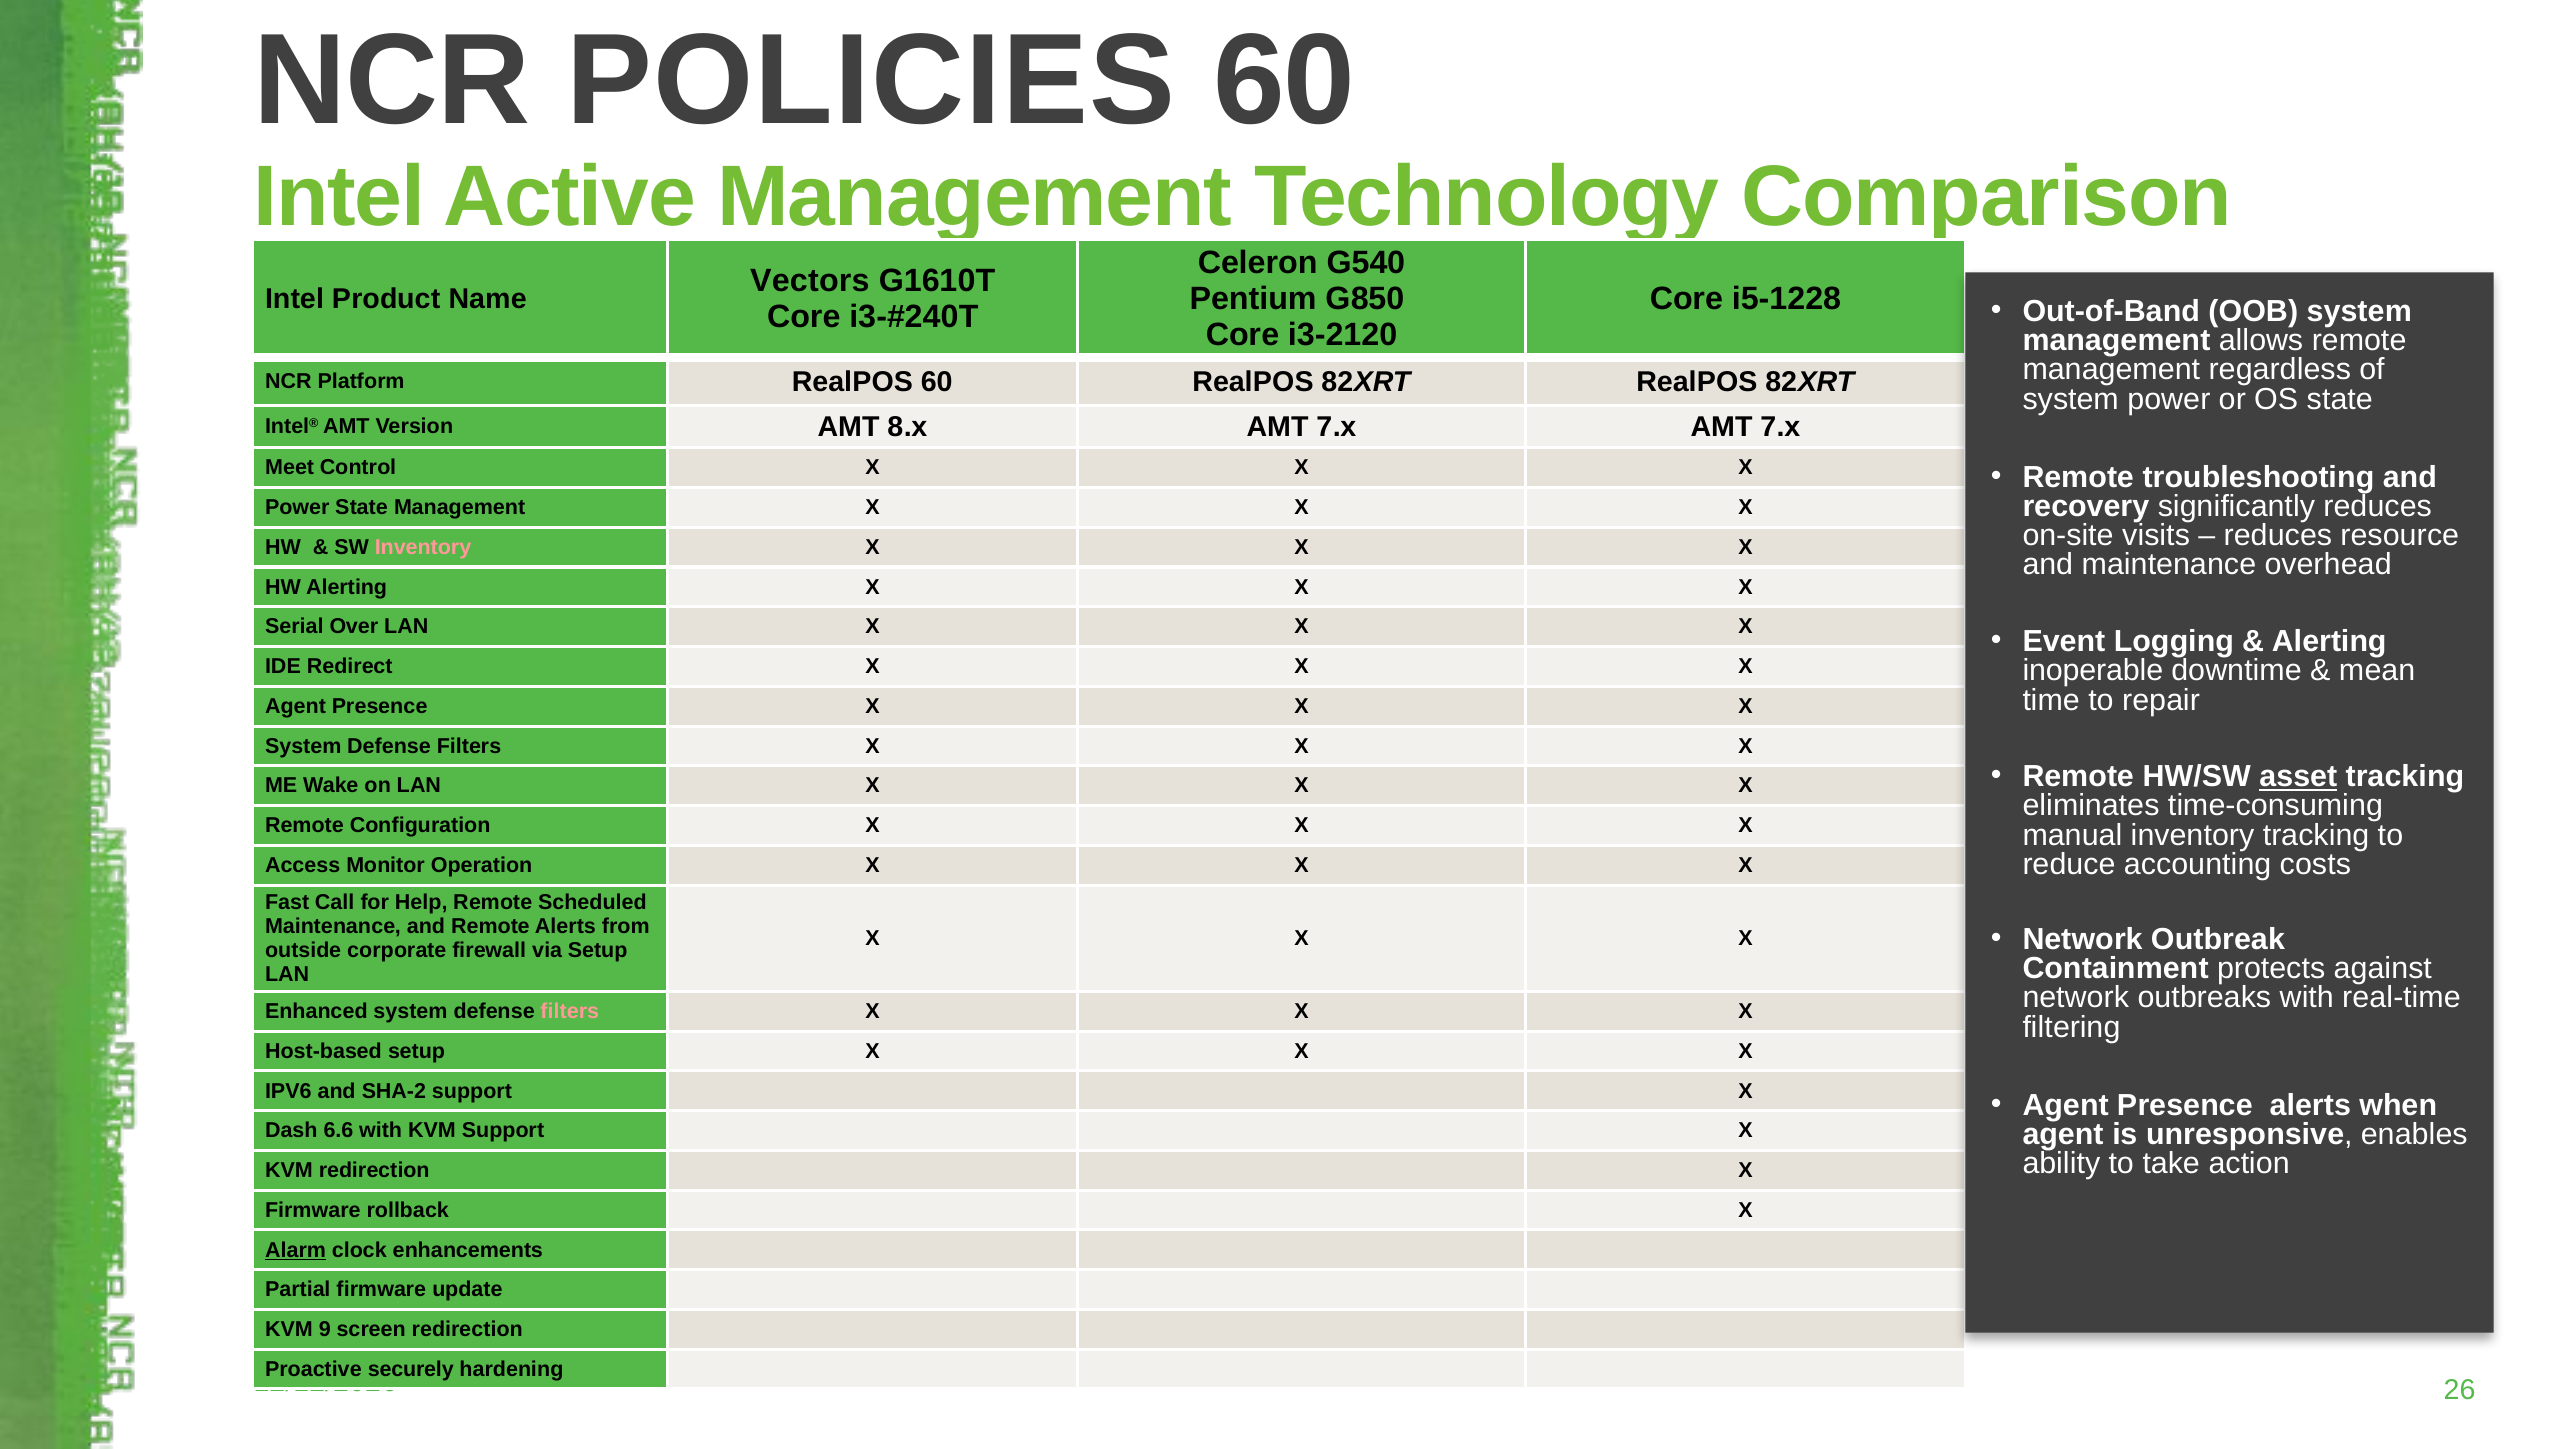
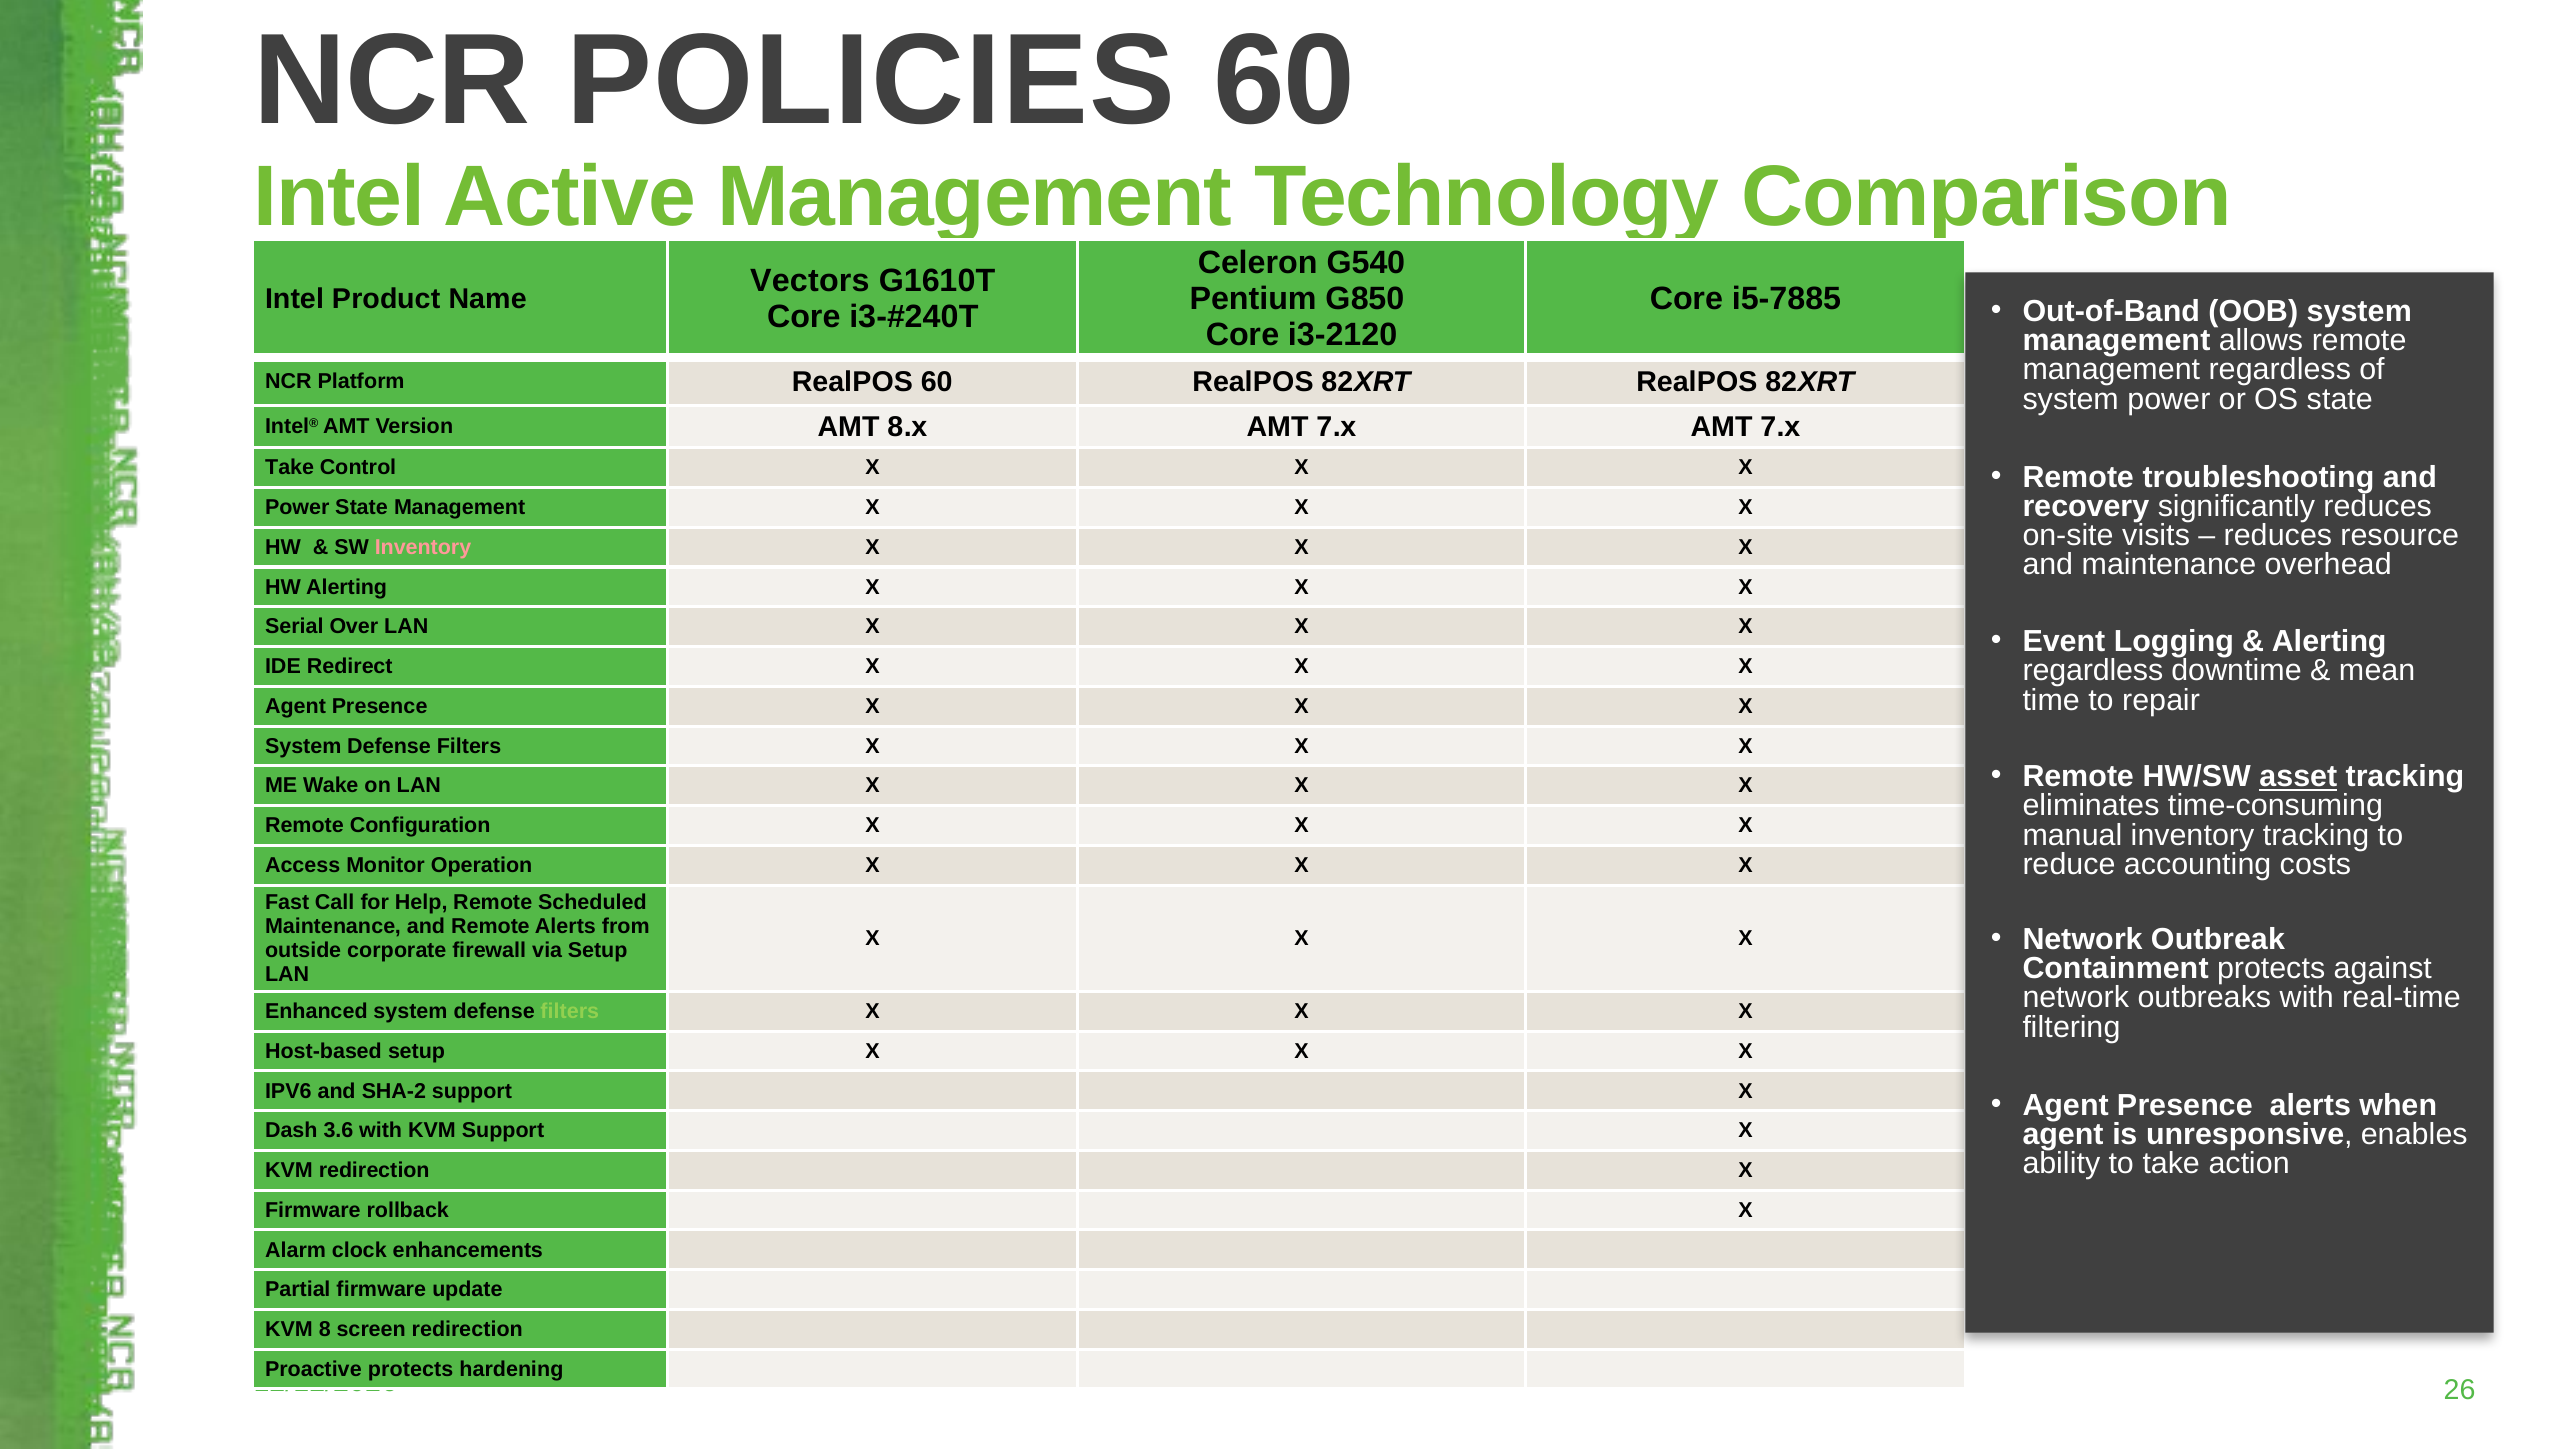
i5-1228: i5-1228 -> i5-7885 (1786, 299)
Meet: Meet -> Take (290, 468)
inoperable: inoperable -> regardless (2093, 671)
filters colour: pink -> light green (570, 1012)
6.6: 6.6 -> 3.6 (338, 1131)
Alarm underline: present -> none (296, 1250)
9: 9 -> 8 (325, 1330)
securely: securely -> protects (411, 1369)
